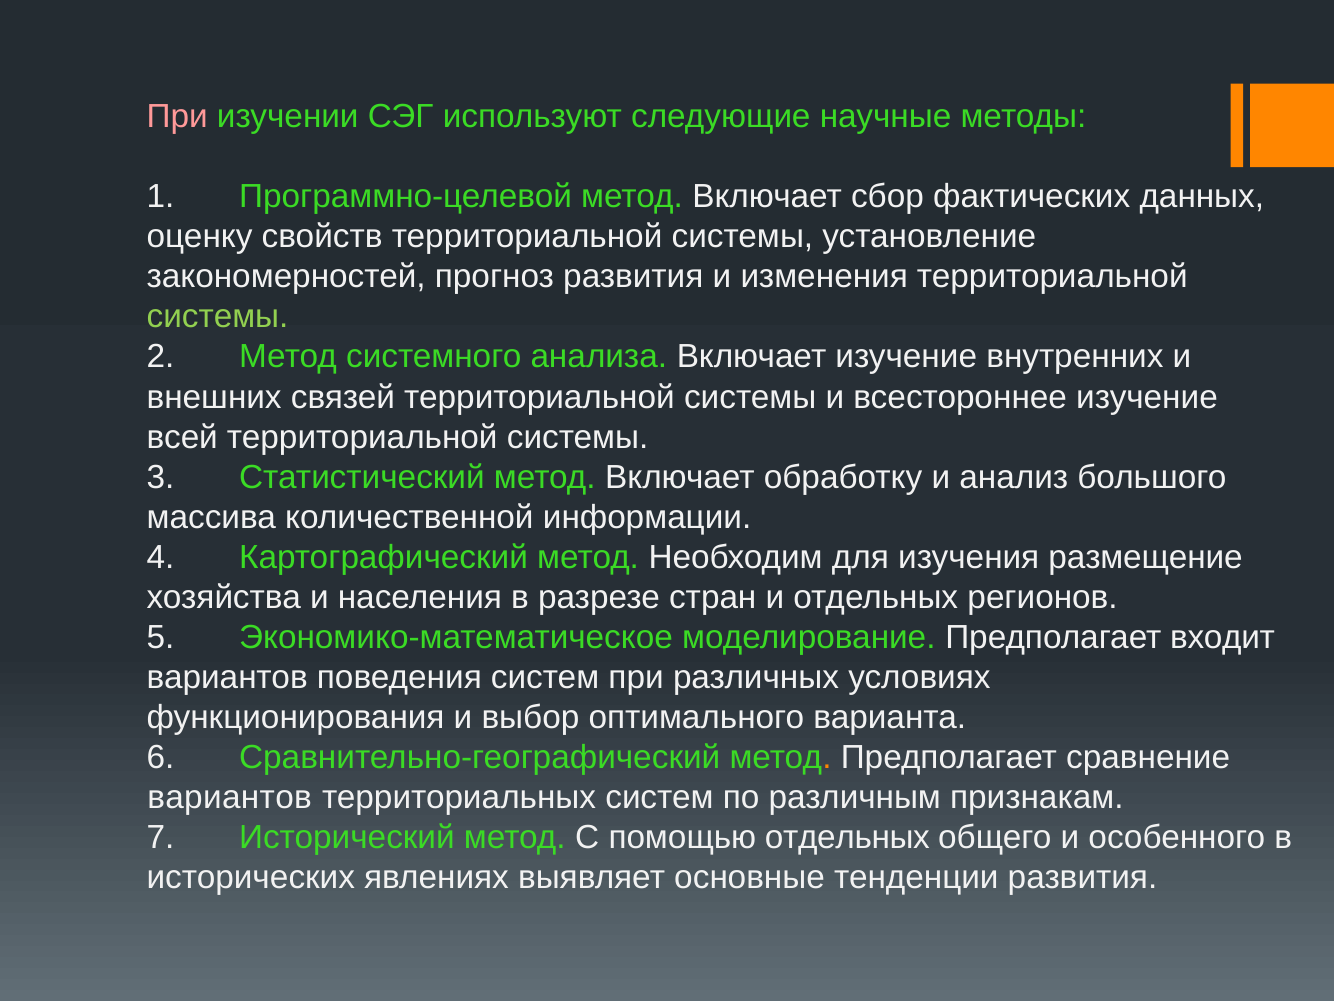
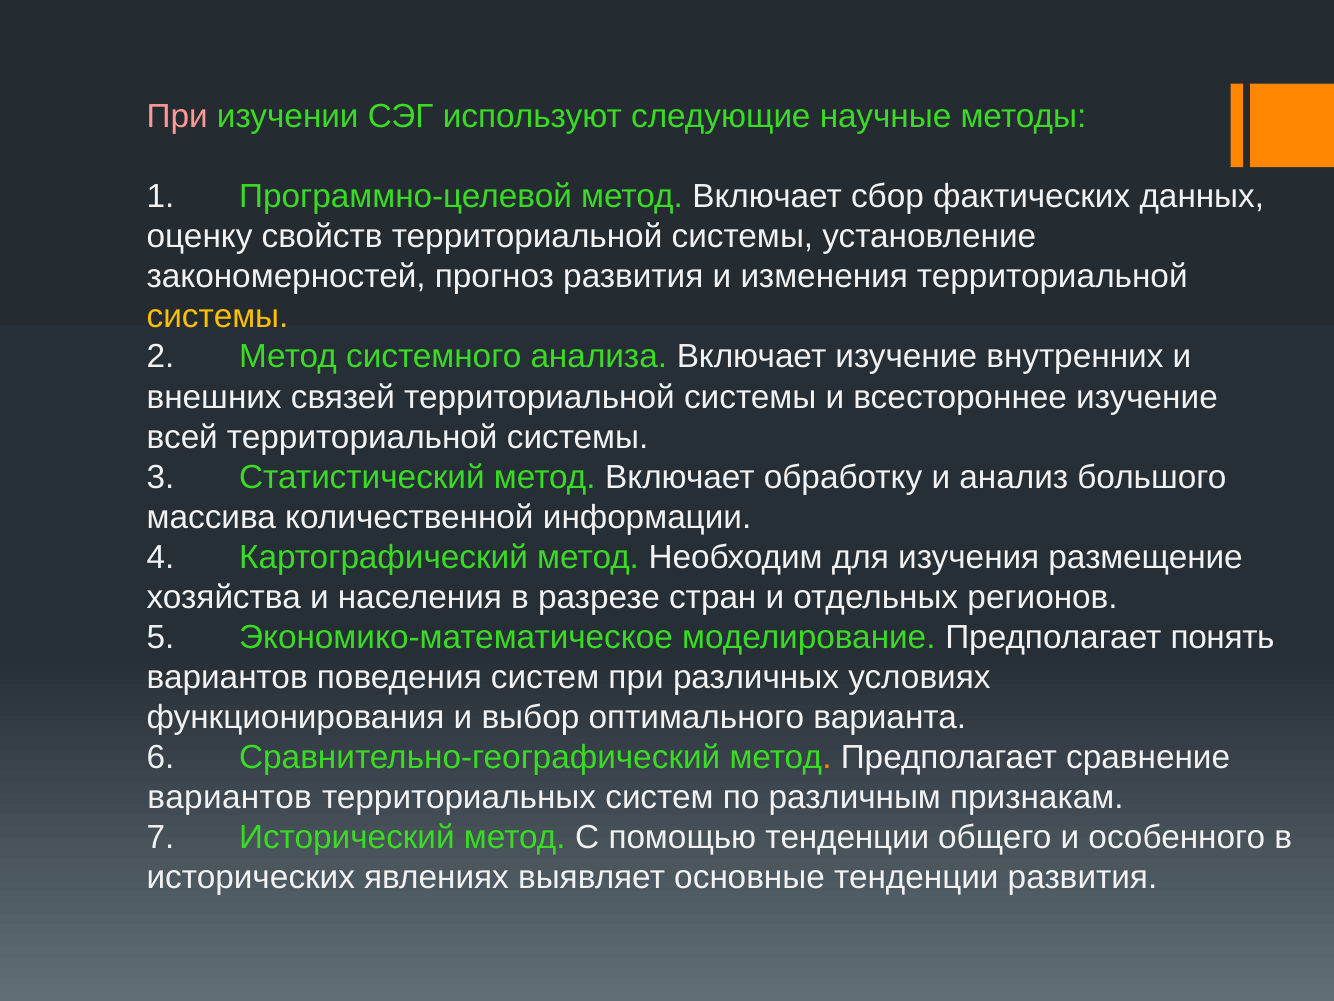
системы colour: light green -> yellow (218, 317)
входит: входит -> понять (1223, 637)
помощью отдельных: отдельных -> тенденции (847, 837)
